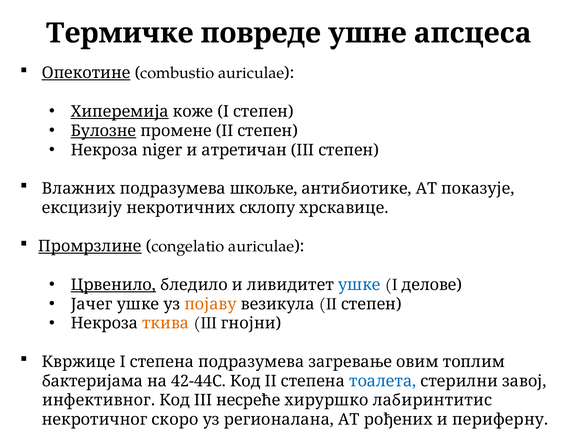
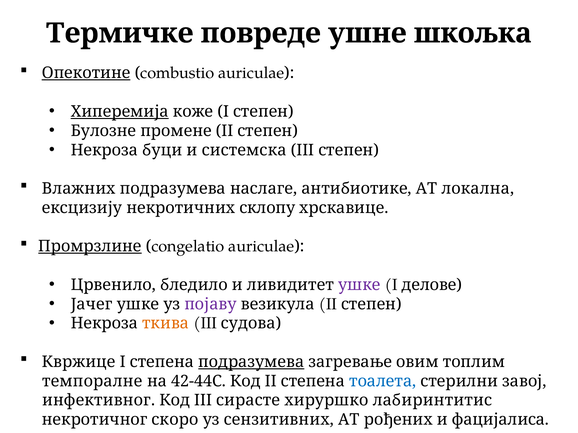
апсцеса: апсцеса -> шкољка (473, 33)
Булозне underline: present -> none (103, 131)
niger: niger -> буци (162, 150)
атретичан: атретичан -> системска (244, 150)
шкољке: шкољке -> наслаге (264, 189)
показује: показује -> локална (478, 189)
Црвенило underline: present -> none (113, 285)
ушке colour: blue -> purple (359, 285)
појаву colour: orange -> purple (211, 304)
гнојни: гнојни -> судова (251, 324)
подразумева underline: none -> present (251, 362)
бактеријама: бактеријама -> темпоралне (92, 382)
несреће: несреће -> сирасте (248, 401)
регионалана: регионалана -> сензитивних (279, 420)
периферну: периферну -> фацијалиса (500, 420)
